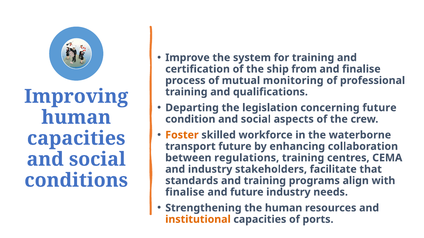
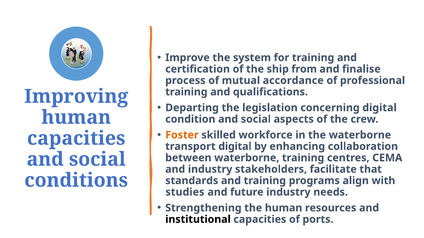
monitoring: monitoring -> accordance (293, 81)
concerning future: future -> digital (380, 108)
transport future: future -> digital (235, 147)
between regulations: regulations -> waterborne (247, 158)
finalise: finalise -> studies (185, 192)
institutional colour: orange -> black (198, 220)
